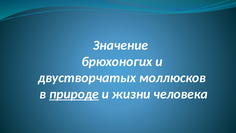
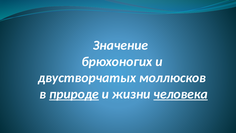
человека underline: none -> present (181, 94)
